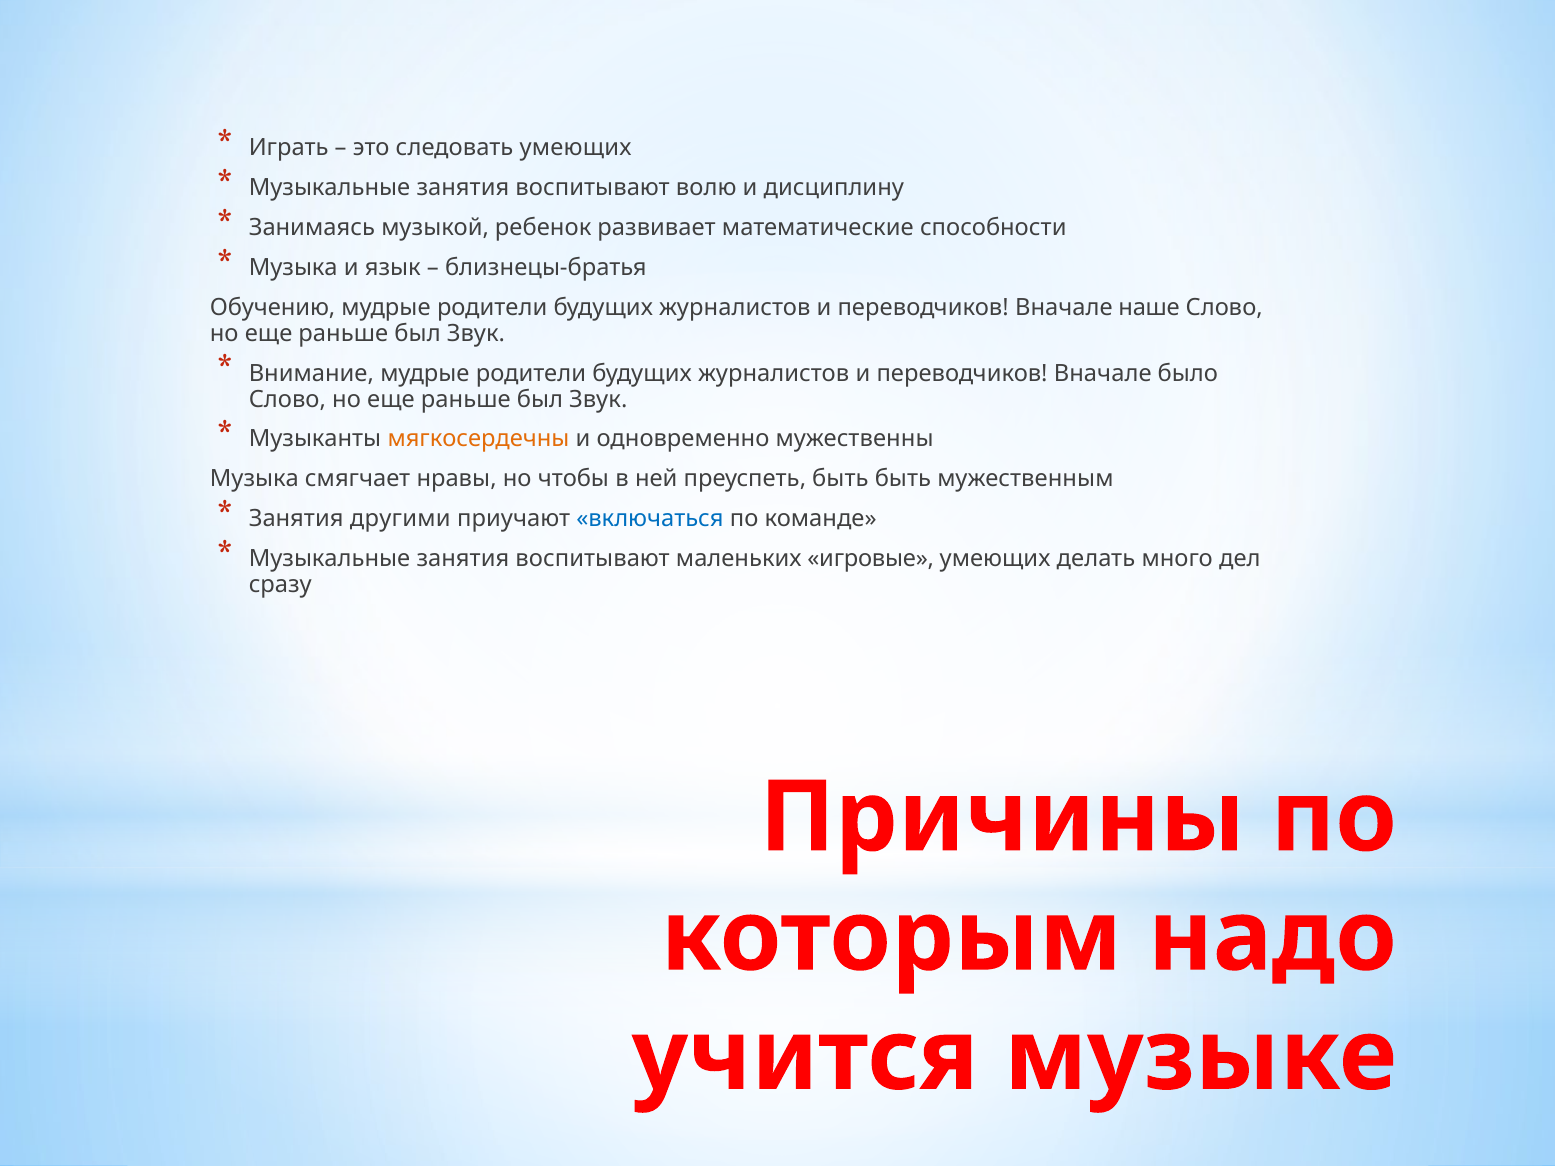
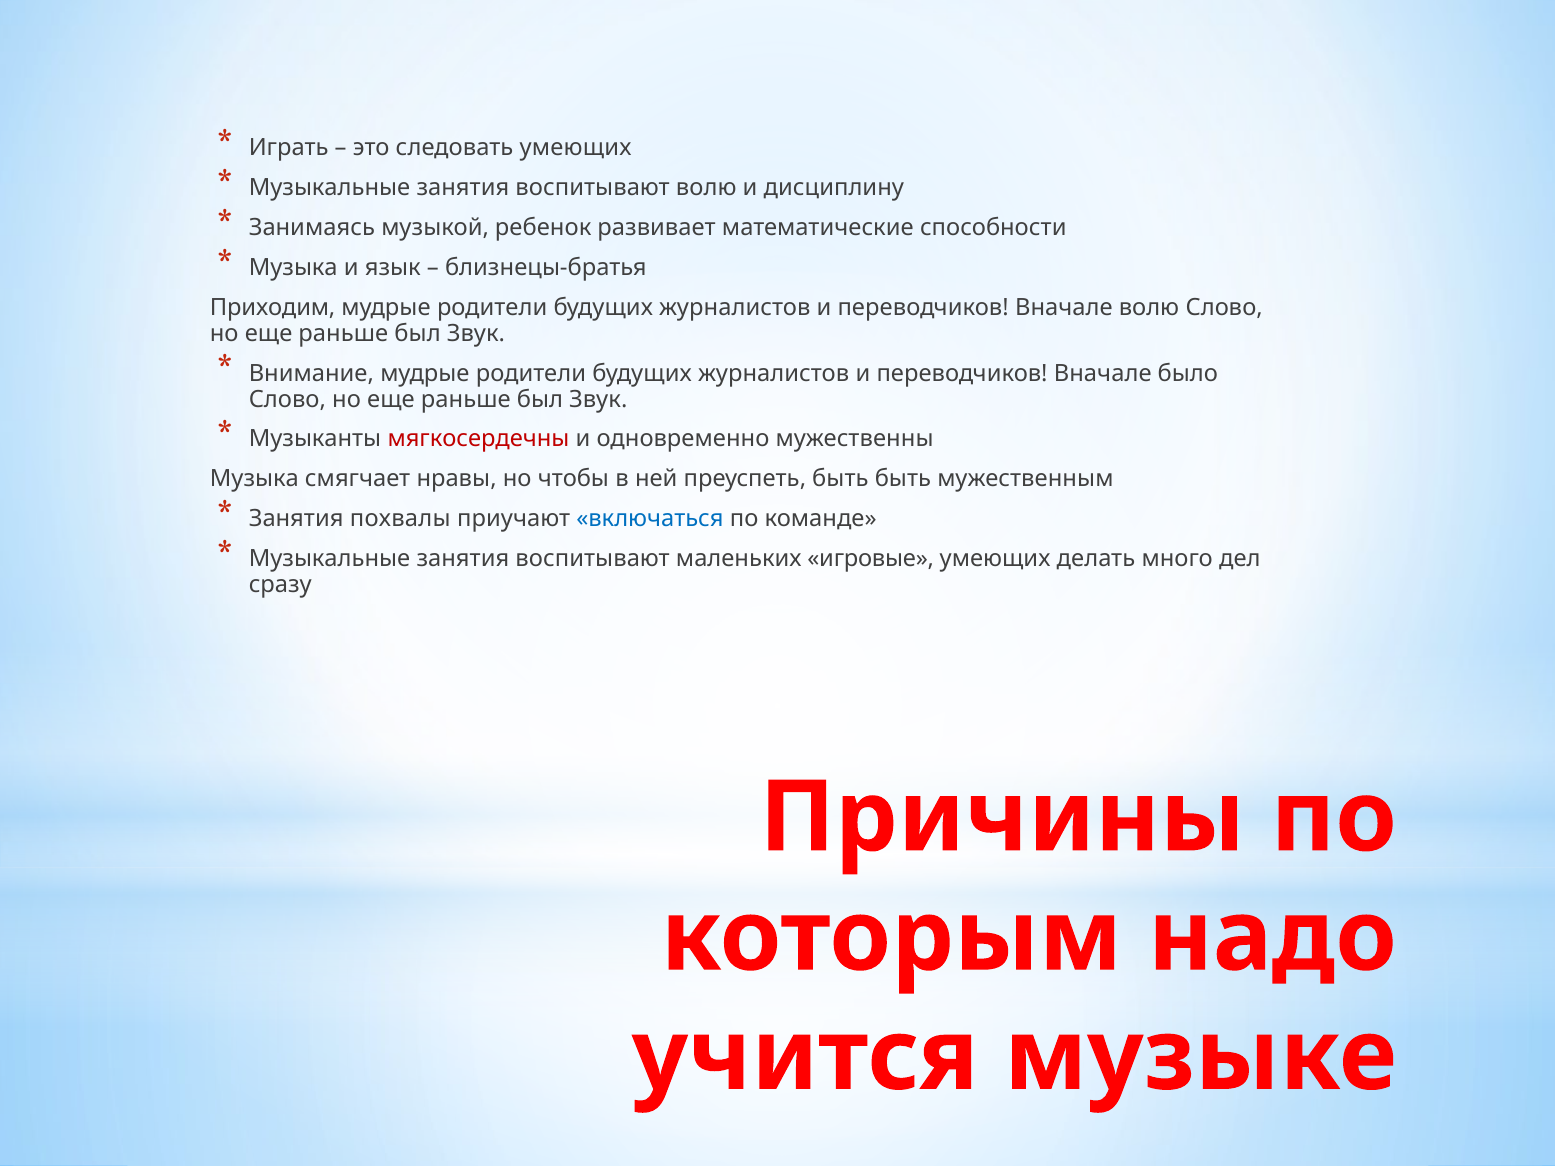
Обучению: Обучению -> Приходим (273, 308)
Вначале наше: наше -> волю (1149, 308)
мягкосердечны colour: orange -> red (478, 439)
другими: другими -> похвалы (400, 519)
